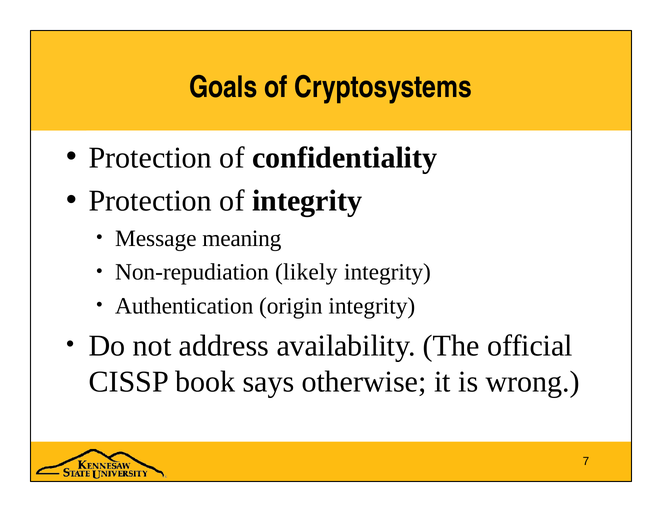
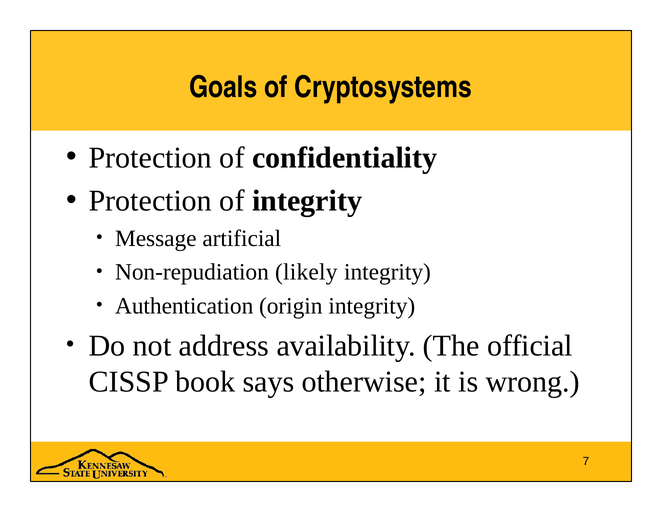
meaning: meaning -> artificial (242, 238)
